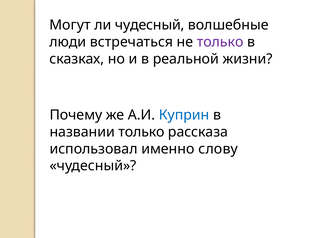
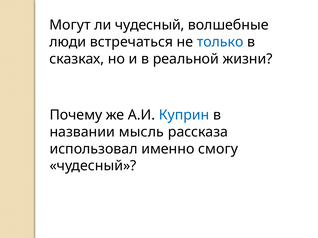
только colour: purple -> blue (220, 42)
названии только: только -> мысль (141, 132)
слову: слову -> смогу (218, 149)
